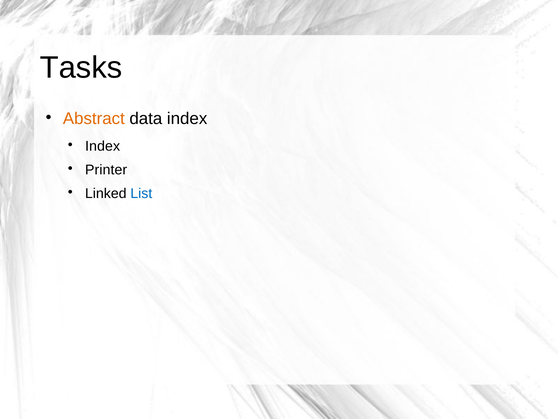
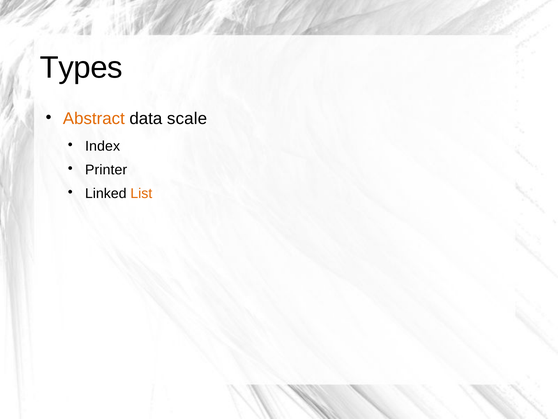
Tasks: Tasks -> Types (81, 67)
data index: index -> scale (187, 119)
List colour: blue -> orange (141, 193)
